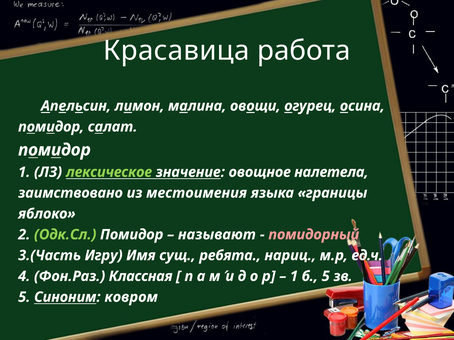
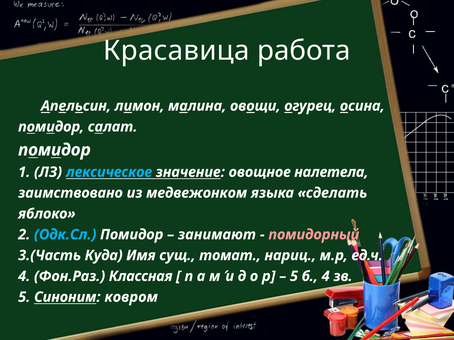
лексическое colour: light green -> light blue (109, 172)
местоимения: местоимения -> медвежонком (197, 193)
границы: границы -> сделать (332, 193)
Одк.Сл colour: light green -> light blue (65, 235)
называют: называют -> занимают (217, 235)
Игру: Игру -> Куда (104, 256)
ребята: ребята -> томат (230, 256)
1: 1 -> 5 (294, 277)
б 5: 5 -> 4 (326, 277)
